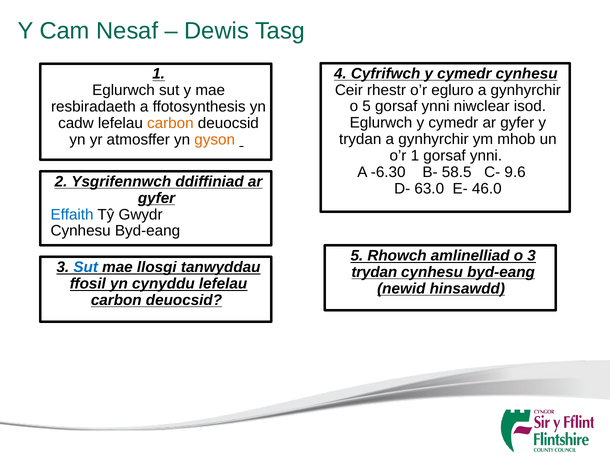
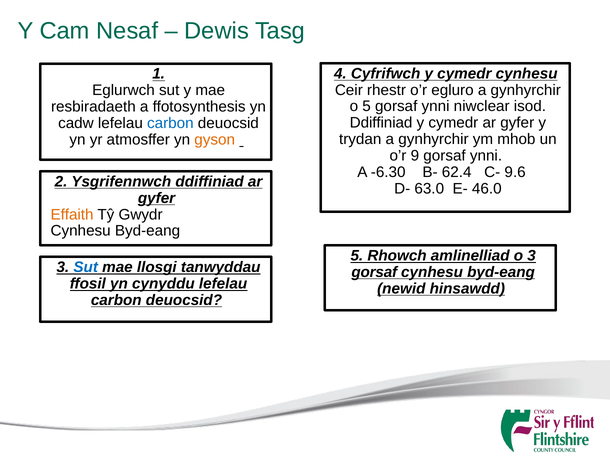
Eglurwch: Eglurwch -> Ddiffiniad (381, 123)
carbon colour: orange -> blue (170, 123)
o’r 1: 1 -> 9 (415, 156)
58.5: 58.5 -> 62.4 (457, 172)
Effaith colour: blue -> orange (72, 215)
trydan: trydan -> gorsaf (374, 272)
